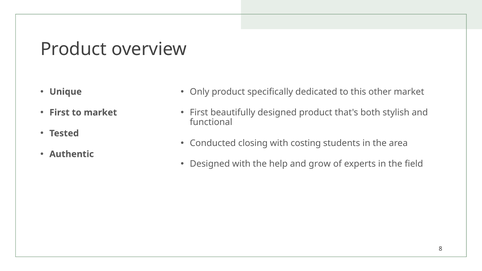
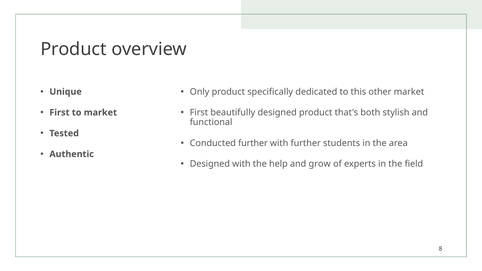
Conducted closing: closing -> further (253, 143)
with costing: costing -> further (306, 143)
